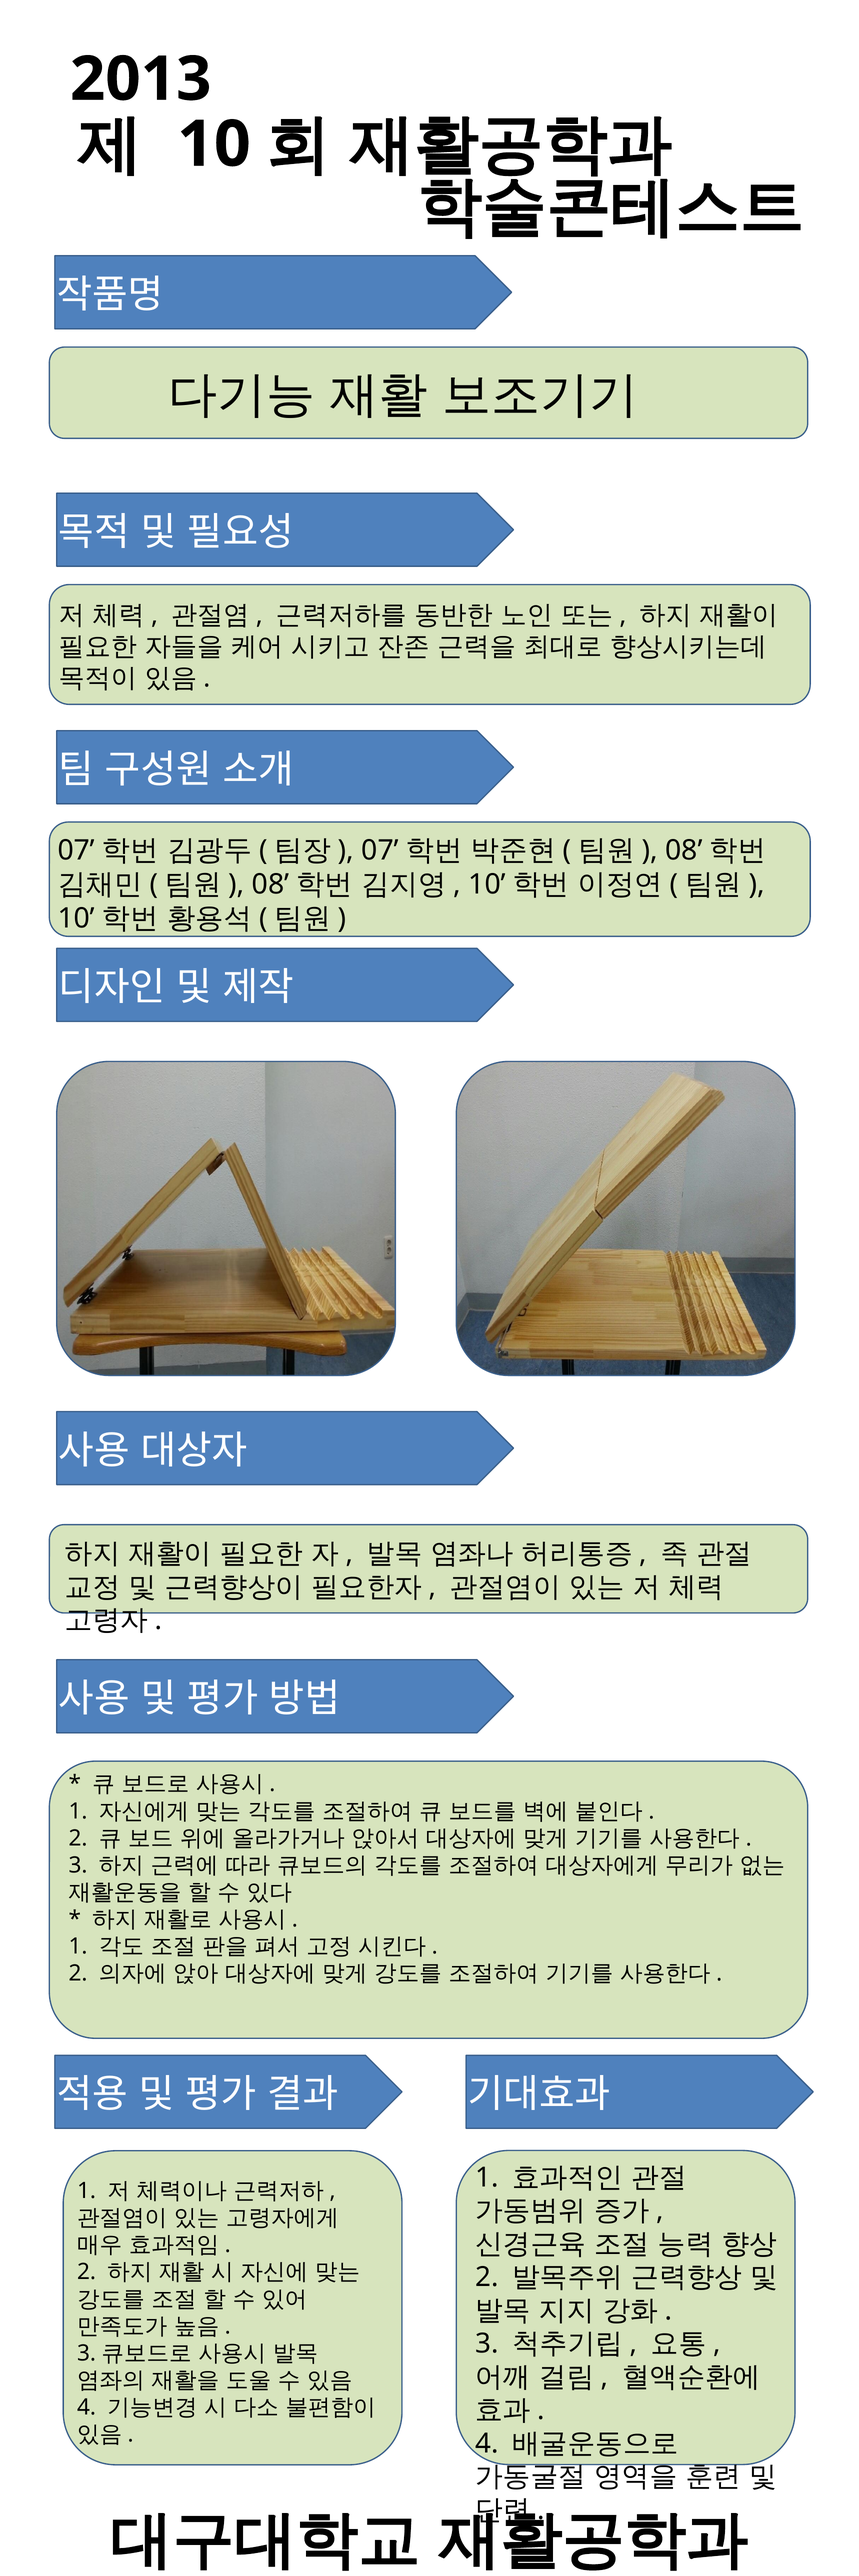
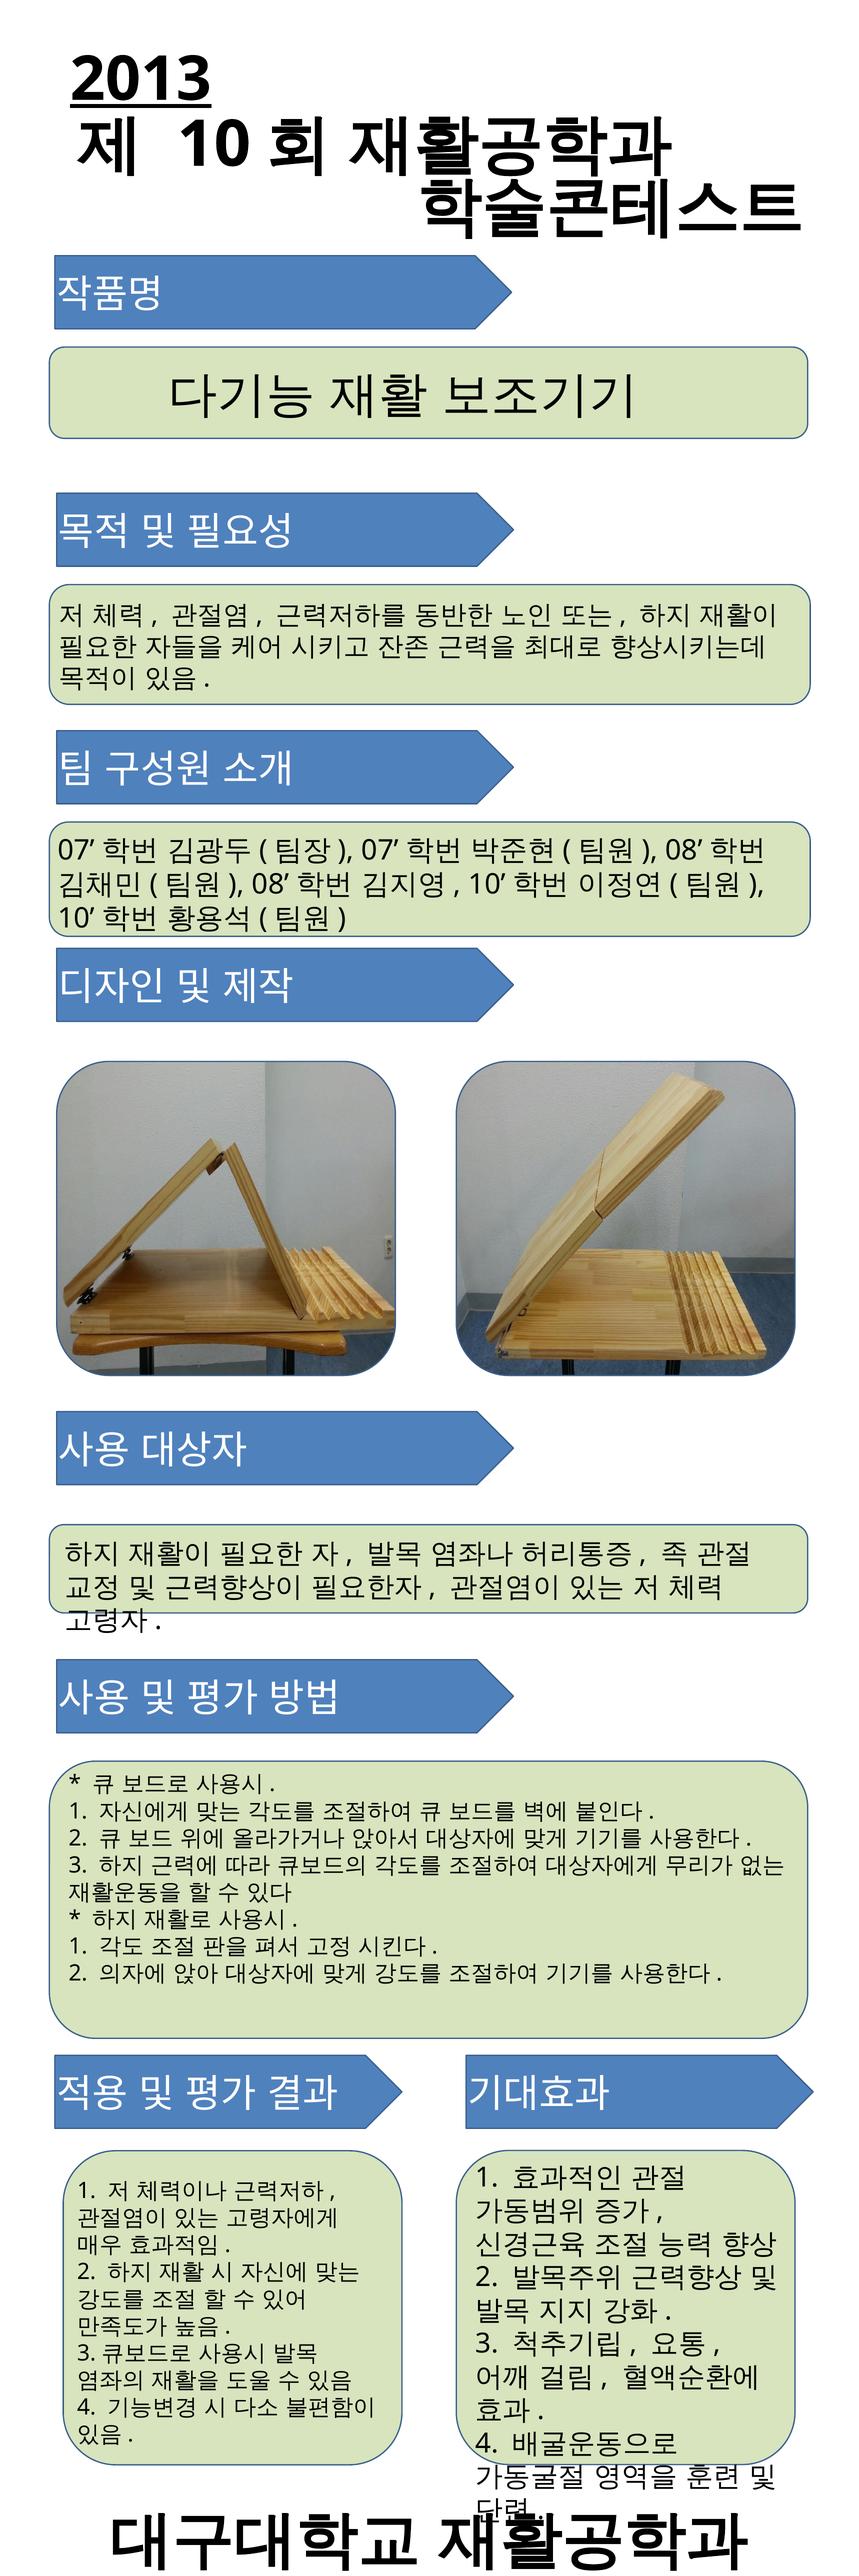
2013 underline: none -> present (141, 79)
